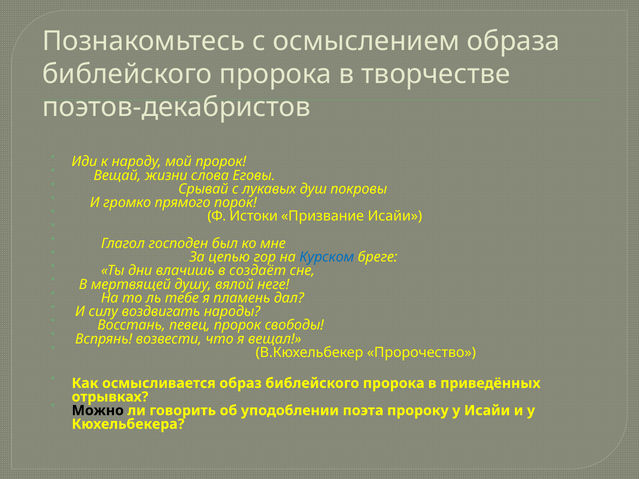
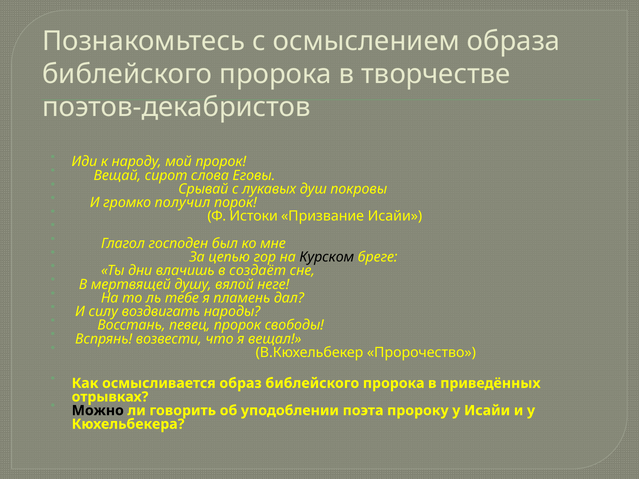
жизни: жизни -> сирот (166, 175)
прямого: прямого -> получил (183, 203)
Курском colour: blue -> black (327, 257)
